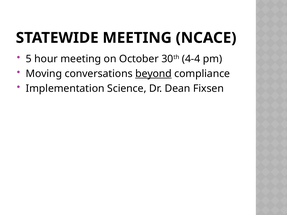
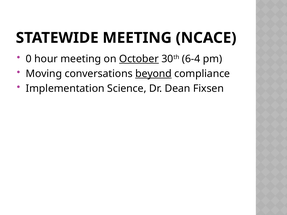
5: 5 -> 0 (29, 59)
October underline: none -> present (139, 59)
4-4: 4-4 -> 6-4 (191, 59)
